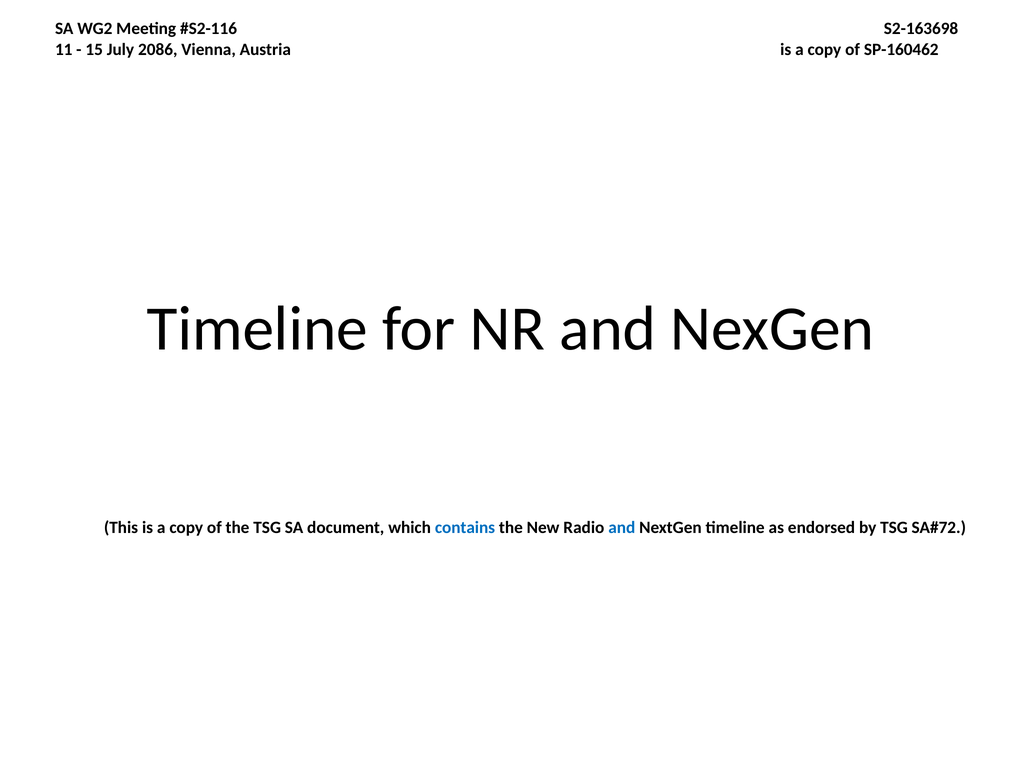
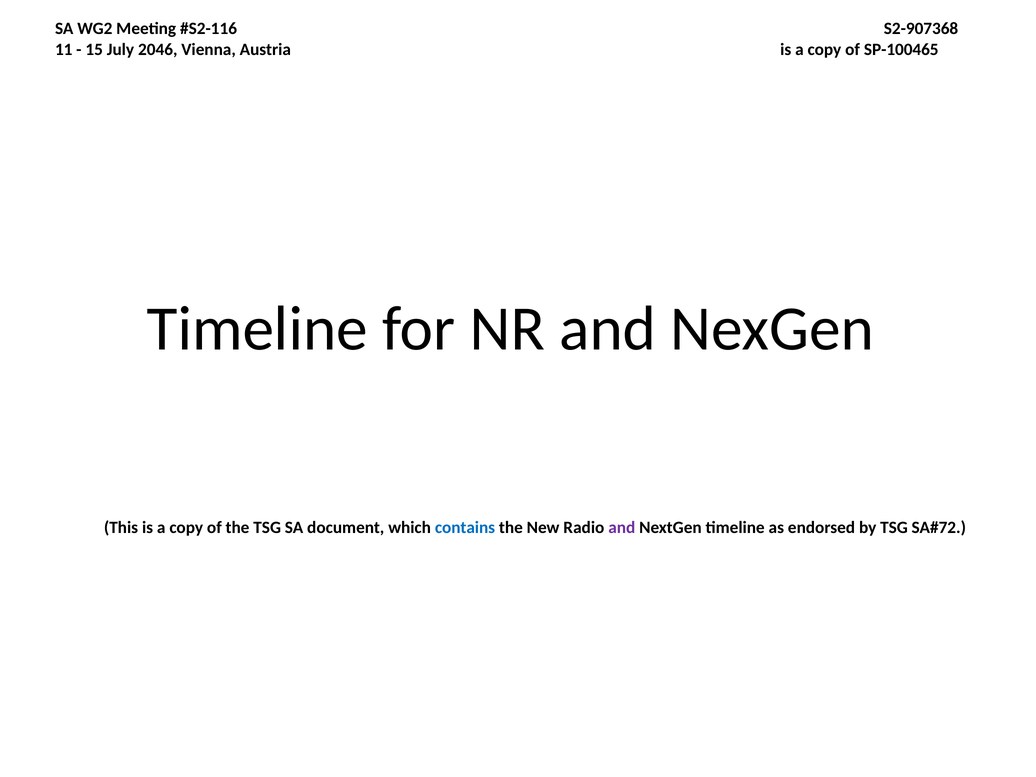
S2-163698: S2-163698 -> S2-907368 (921, 29)
2086: 2086 -> 2046 (158, 49)
SP-160462: SP-160462 -> SP-100465 (901, 49)
and colour: blue -> purple (622, 527)
